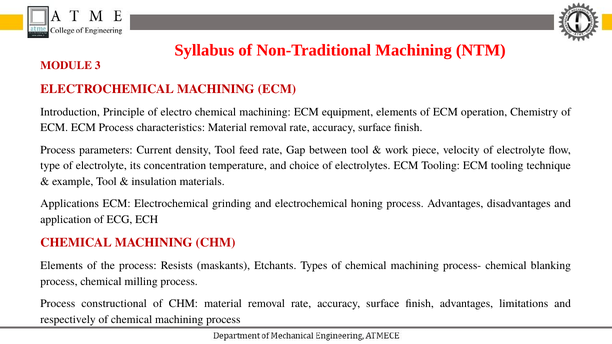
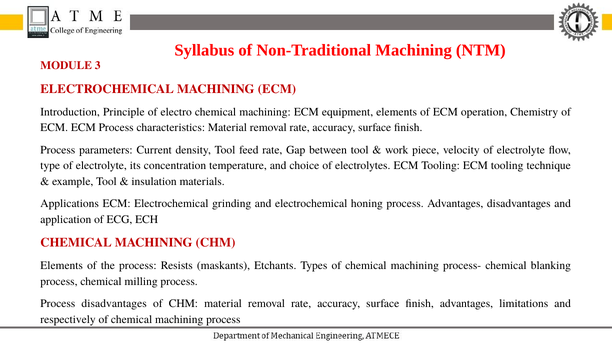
Process constructional: constructional -> disadvantages (114, 304)
